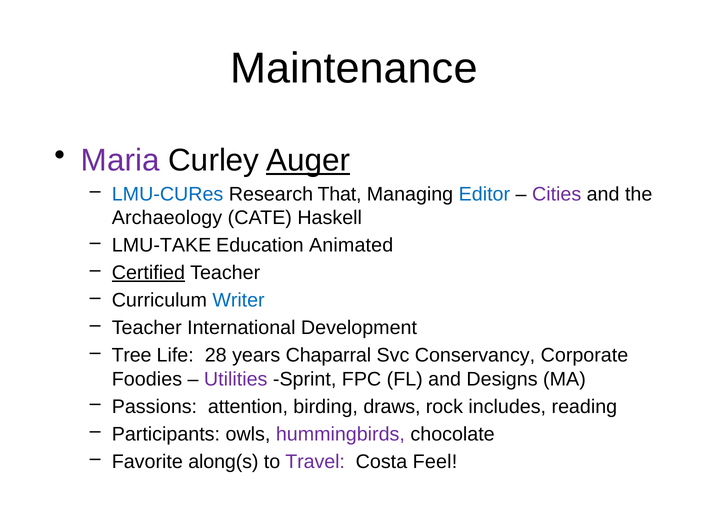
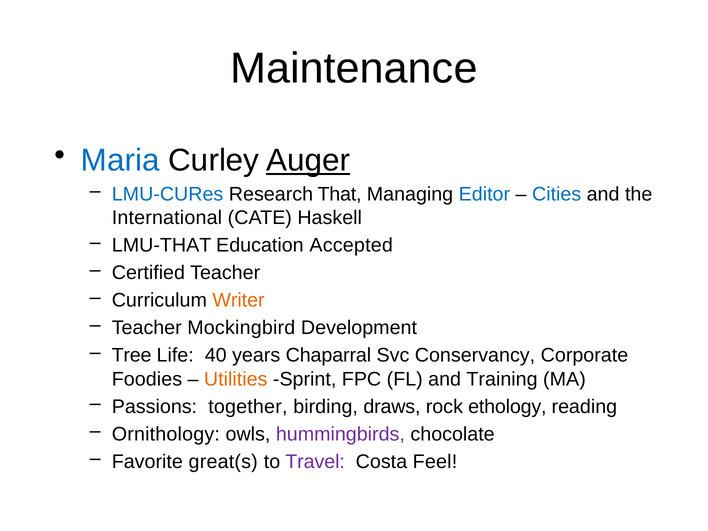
Maria colour: purple -> blue (120, 160)
Cities colour: purple -> blue (557, 194)
Archaeology: Archaeology -> International (167, 218)
LMU-TAKE: LMU-TAKE -> LMU-THAT (162, 245)
Animated: Animated -> Accepted (351, 245)
Certified underline: present -> none (148, 273)
Writer colour: blue -> orange (238, 300)
International: International -> Mockingbird (241, 328)
28: 28 -> 40 (216, 355)
Utilities colour: purple -> orange (236, 379)
Designs: Designs -> Training (502, 379)
attention: attention -> together (248, 407)
includes: includes -> ethology (507, 407)
Participants: Participants -> Ornithology (166, 434)
along(s: along(s -> great(s (223, 462)
